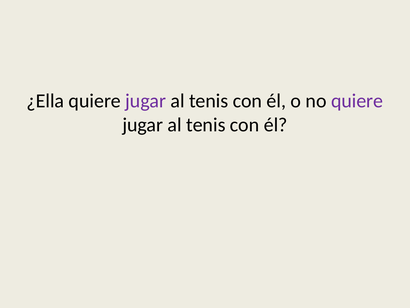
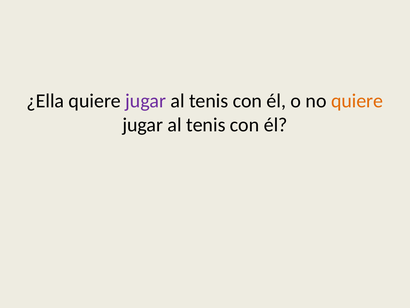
quiere colour: purple -> orange (357, 101)
